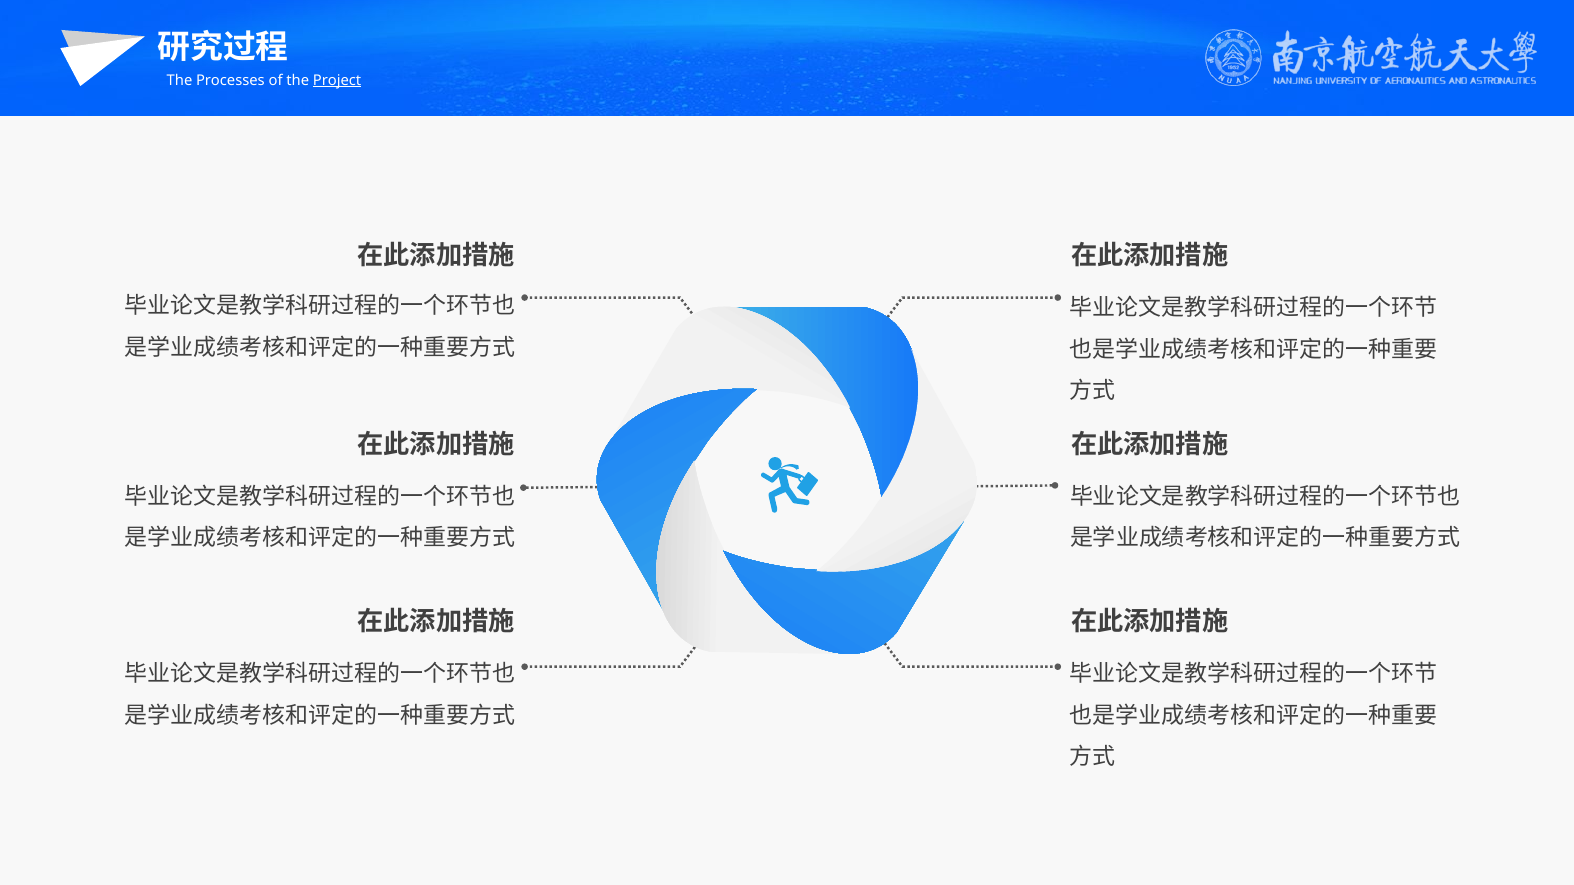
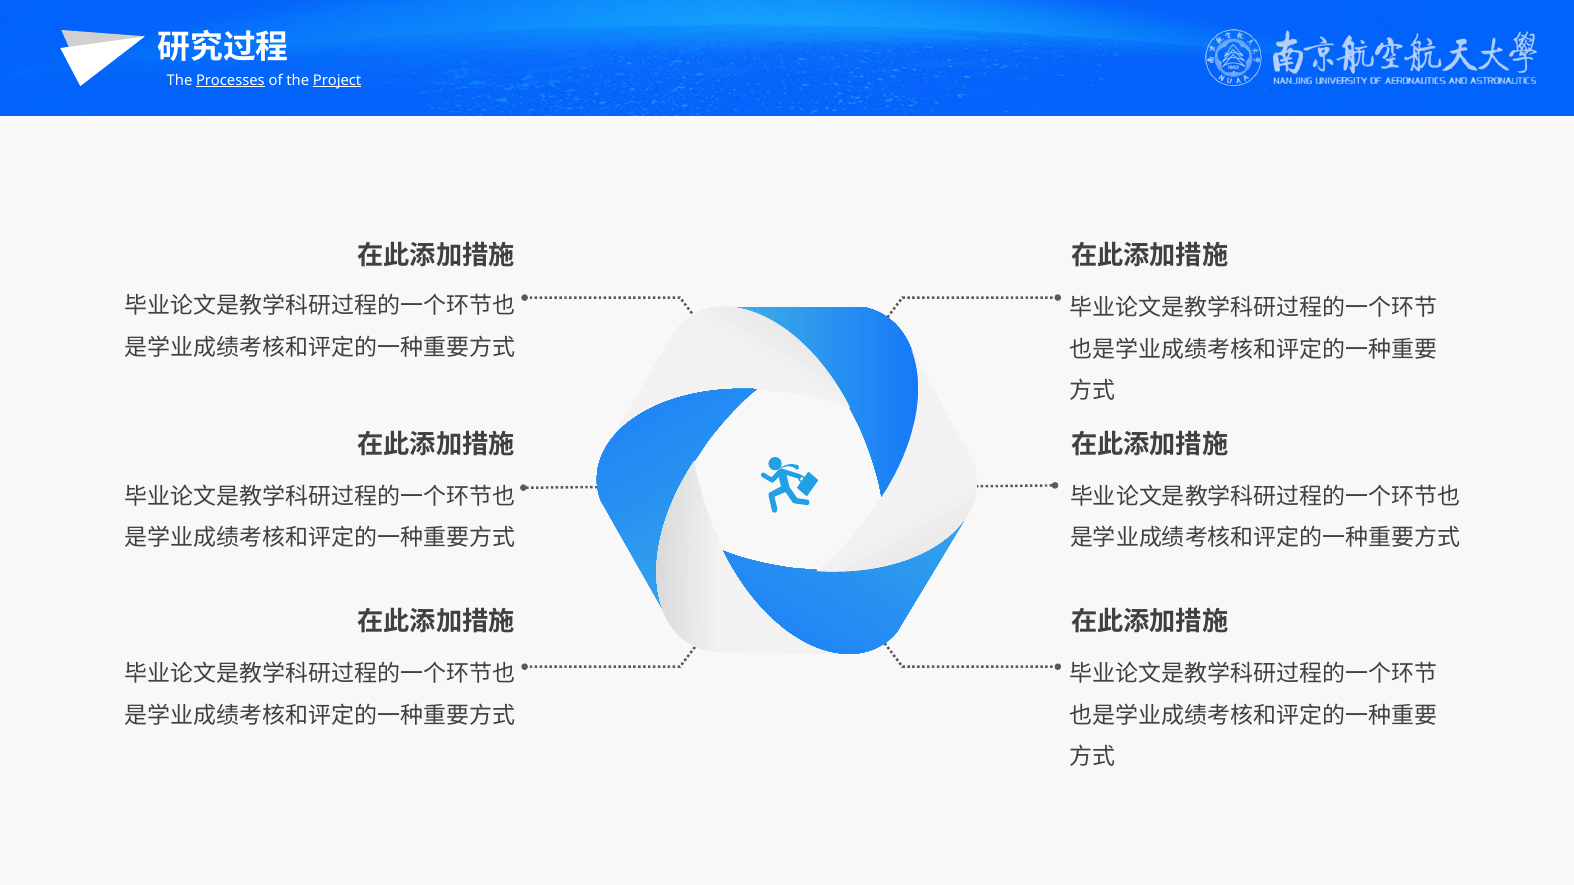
Processes underline: none -> present (230, 80)
